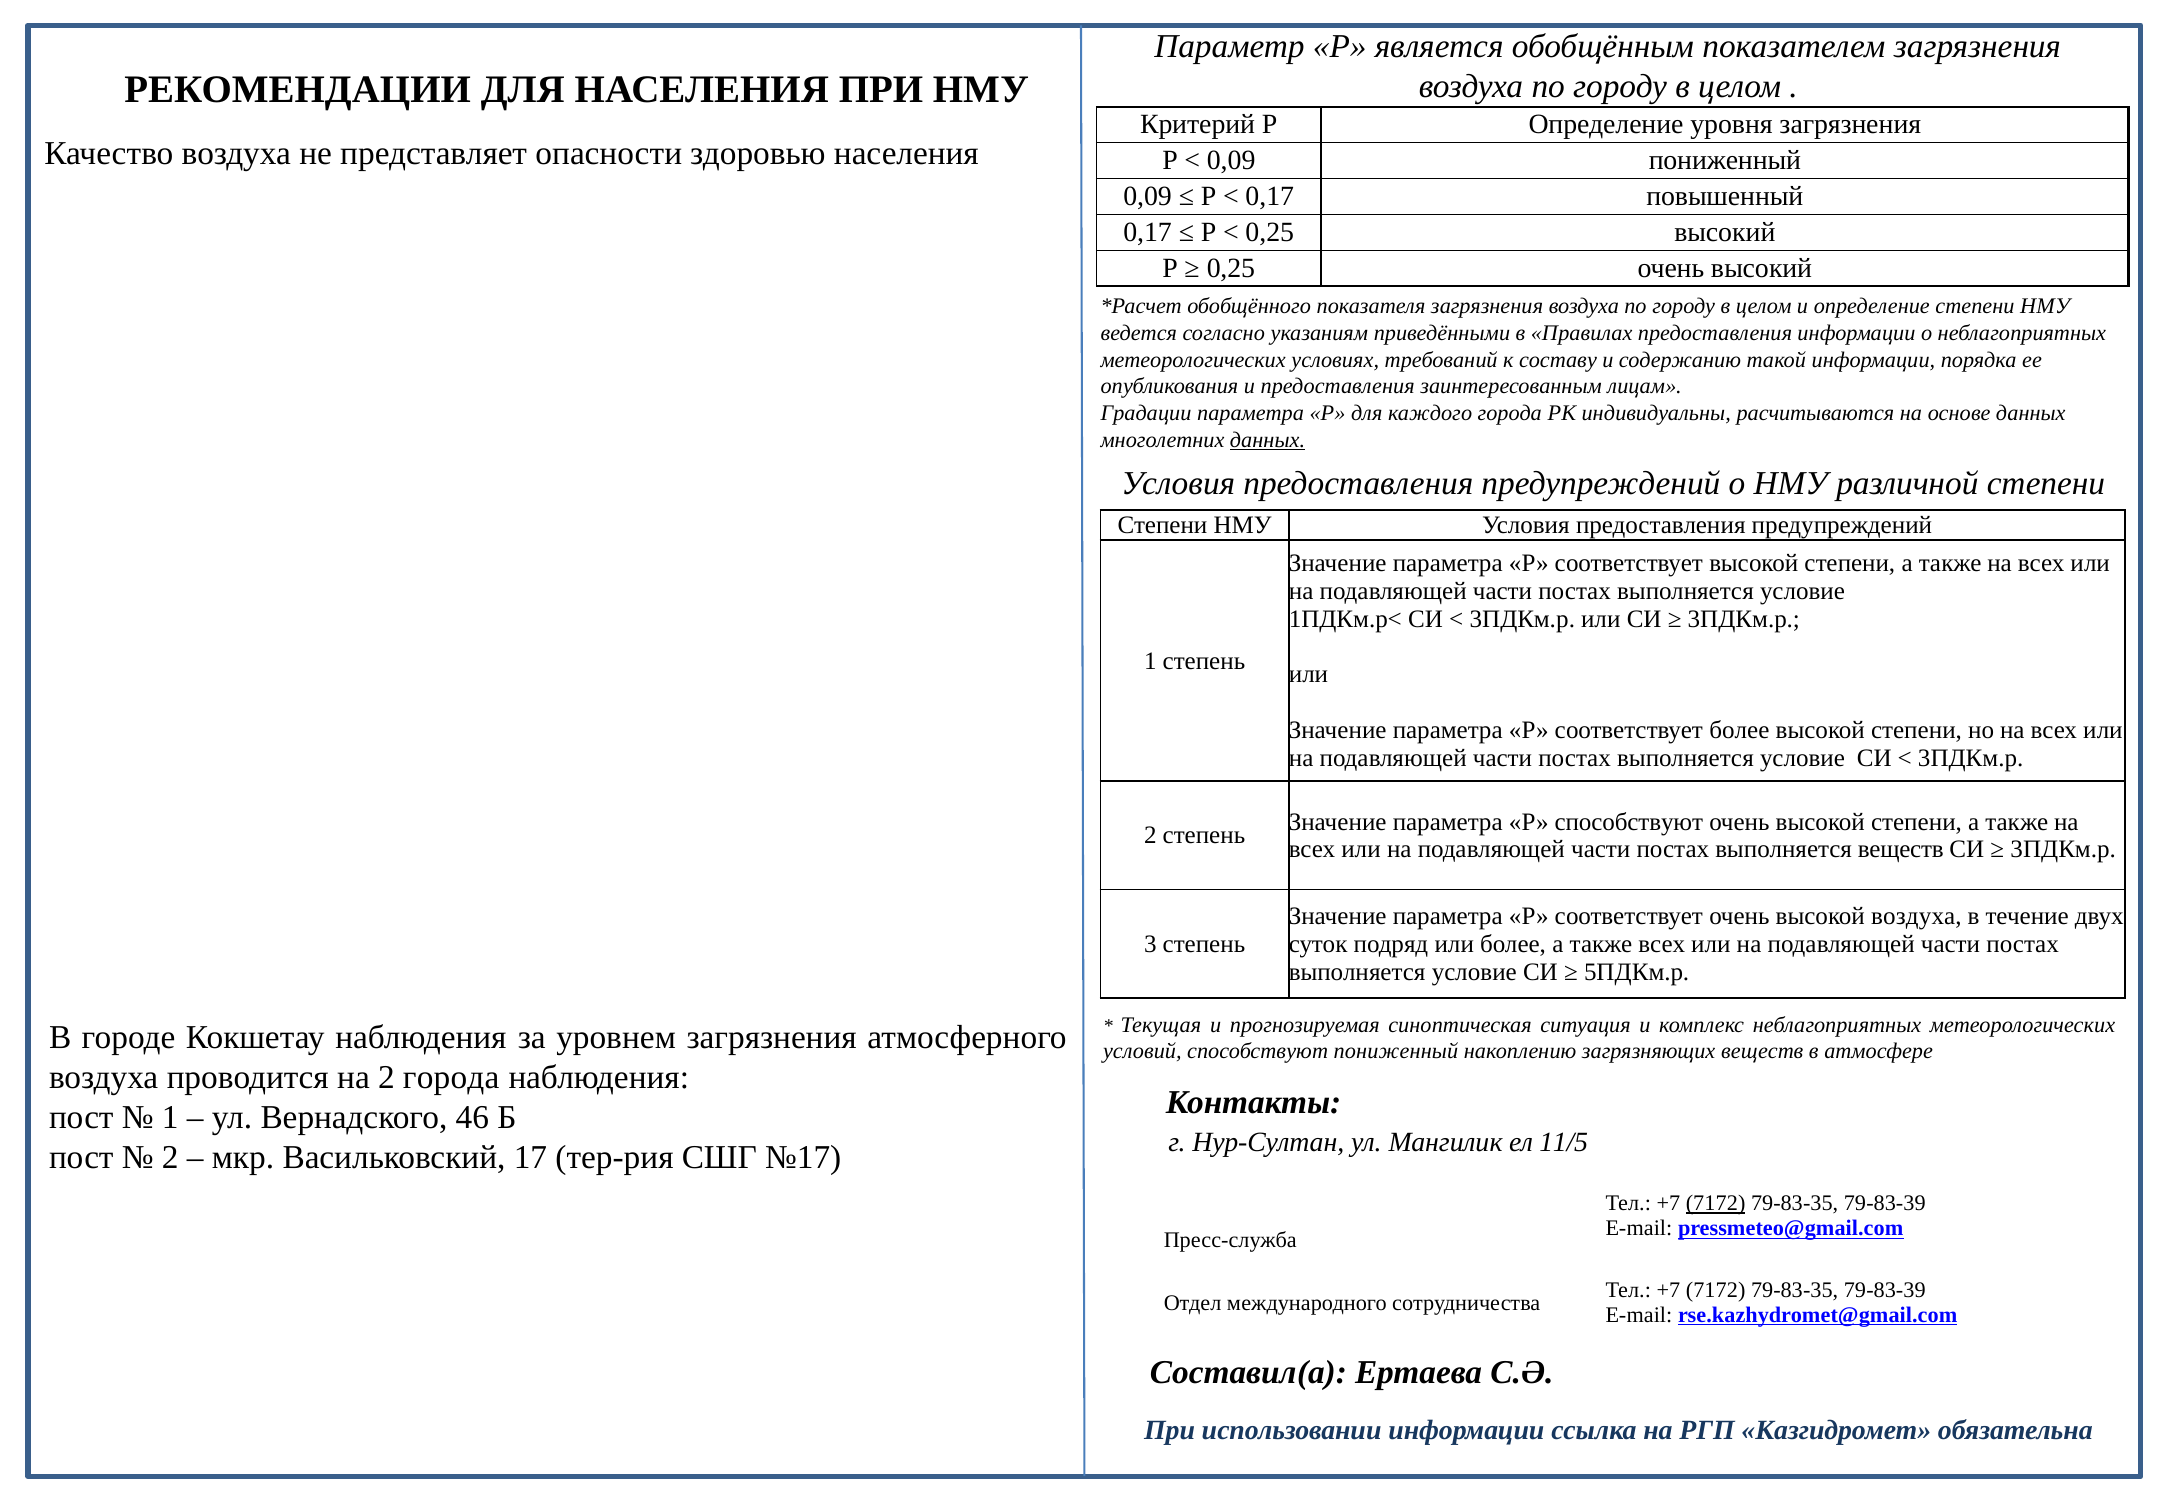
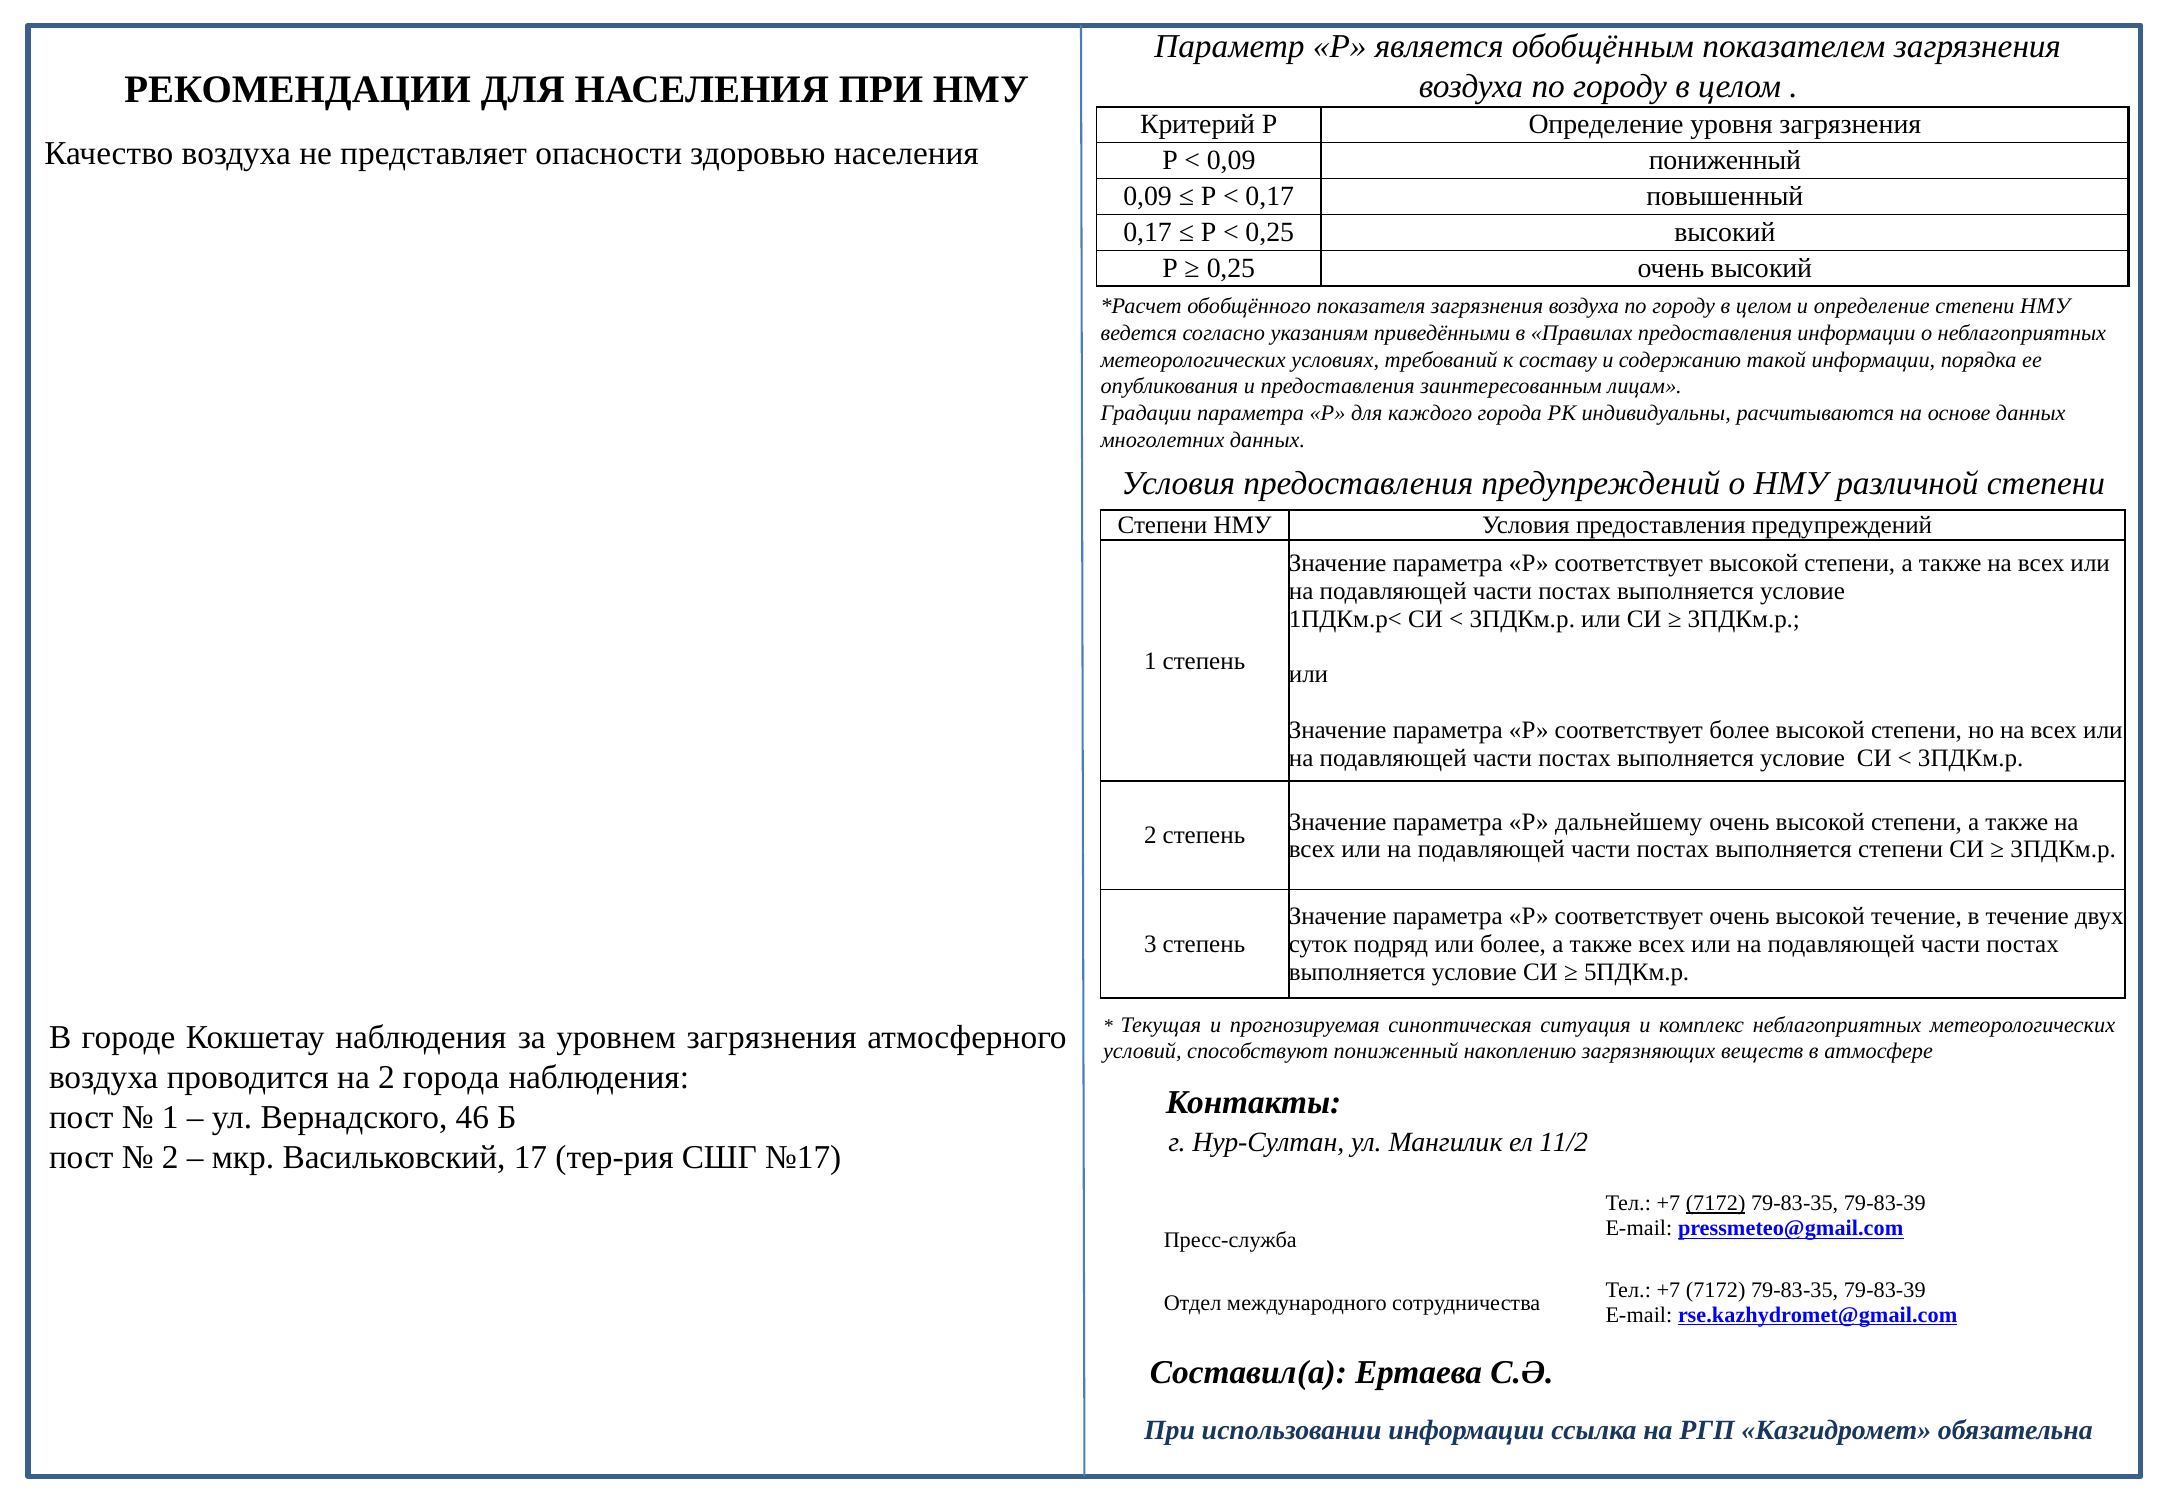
данных underline: present -> none (1268, 440)
Р способствуют: способствуют -> дальнейшему (1629, 822)
выполняется веществ: веществ -> степени (1901, 849)
высокой воздуха: воздуха -> течение (1916, 916)
11/5: 11/5 -> 11/2 (1564, 1142)
